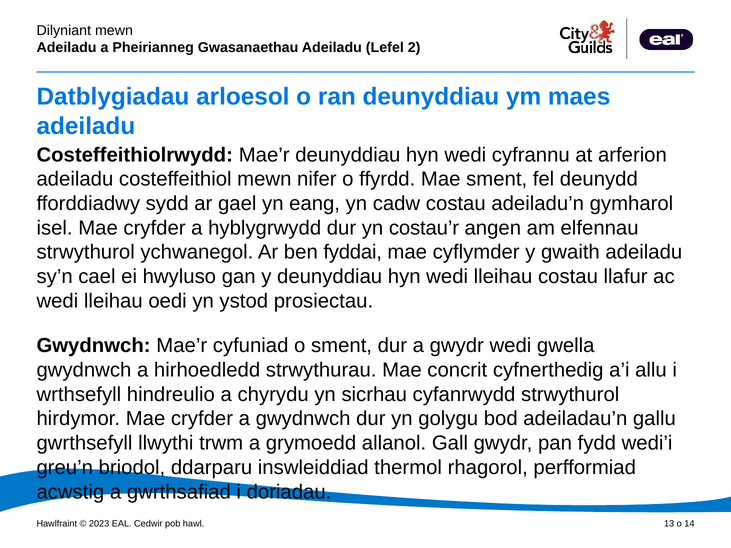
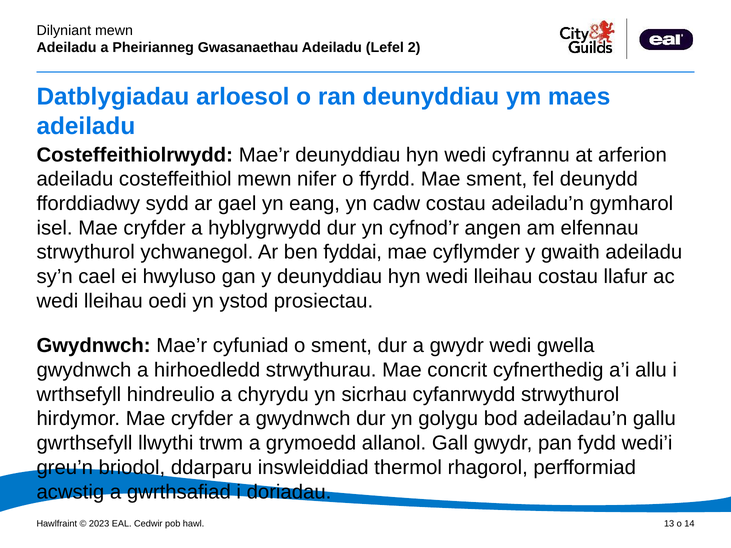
costau’r: costau’r -> cyfnod’r (424, 228)
